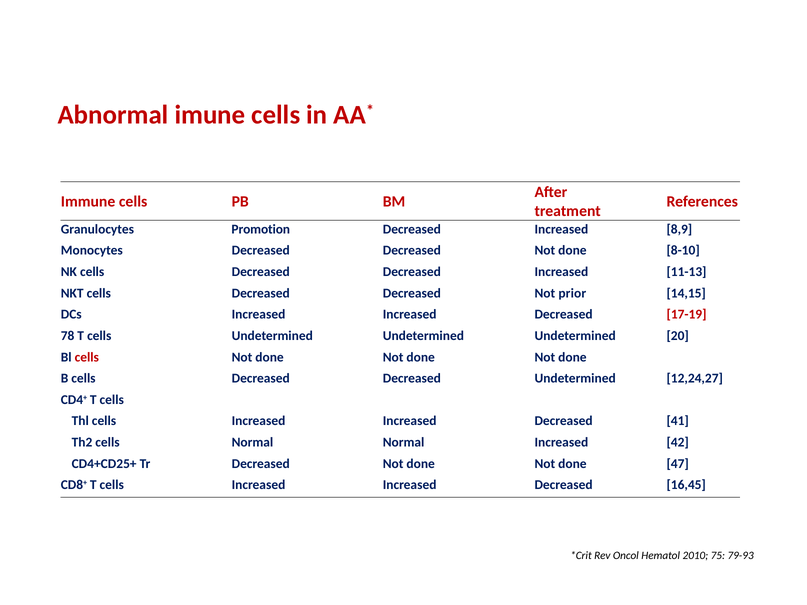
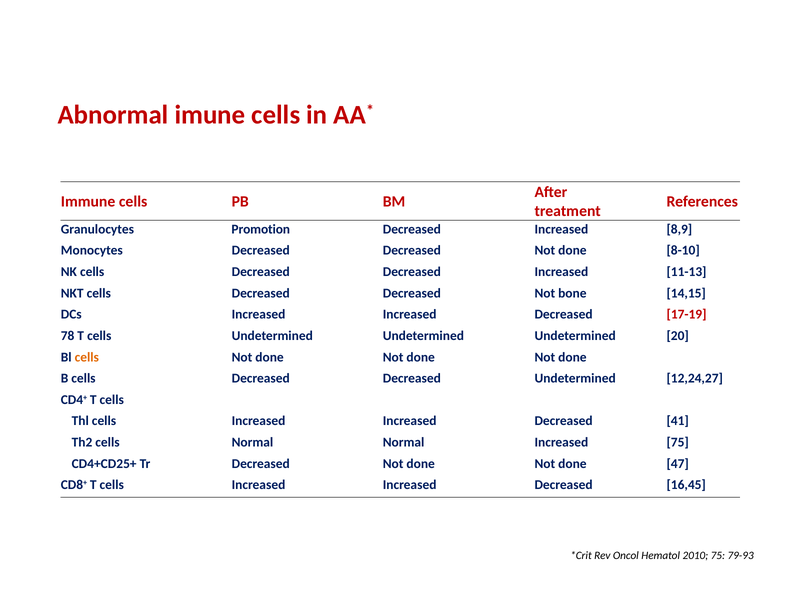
prior: prior -> bone (572, 293)
cells colour: red -> orange (87, 357)
Increased 42: 42 -> 75 (678, 442)
